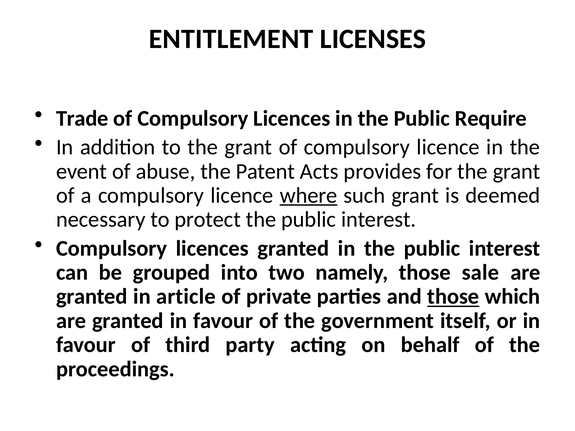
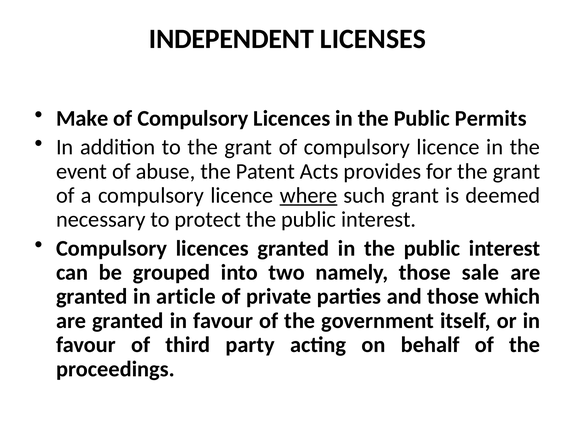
ENTITLEMENT: ENTITLEMENT -> INDEPENDENT (231, 39)
Trade: Trade -> Make (82, 118)
Require: Require -> Permits (491, 118)
those underline: present -> none (453, 297)
